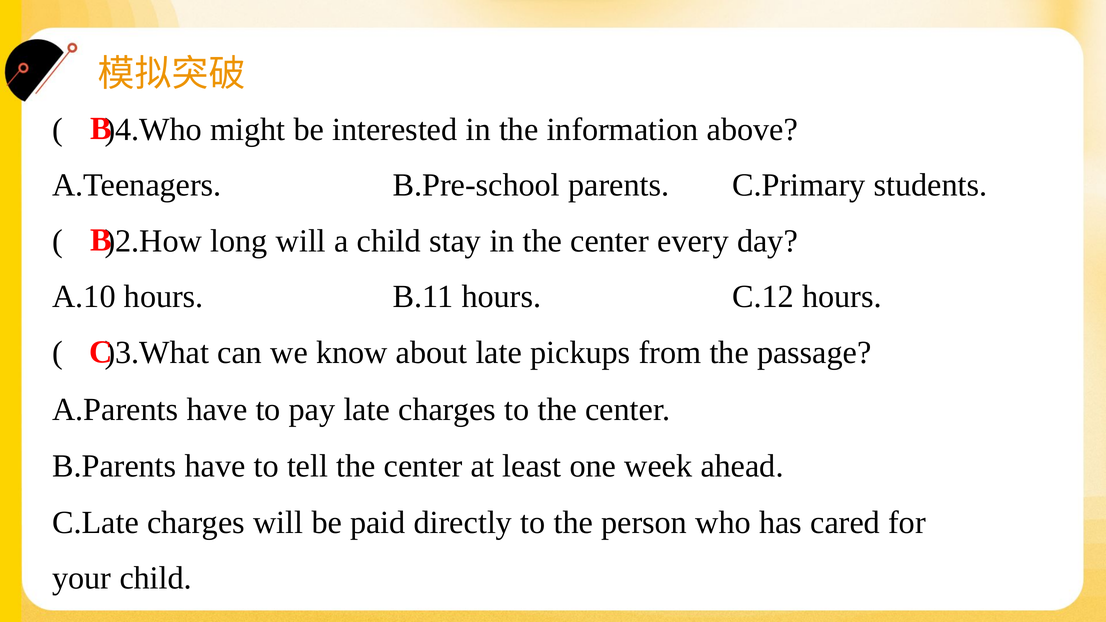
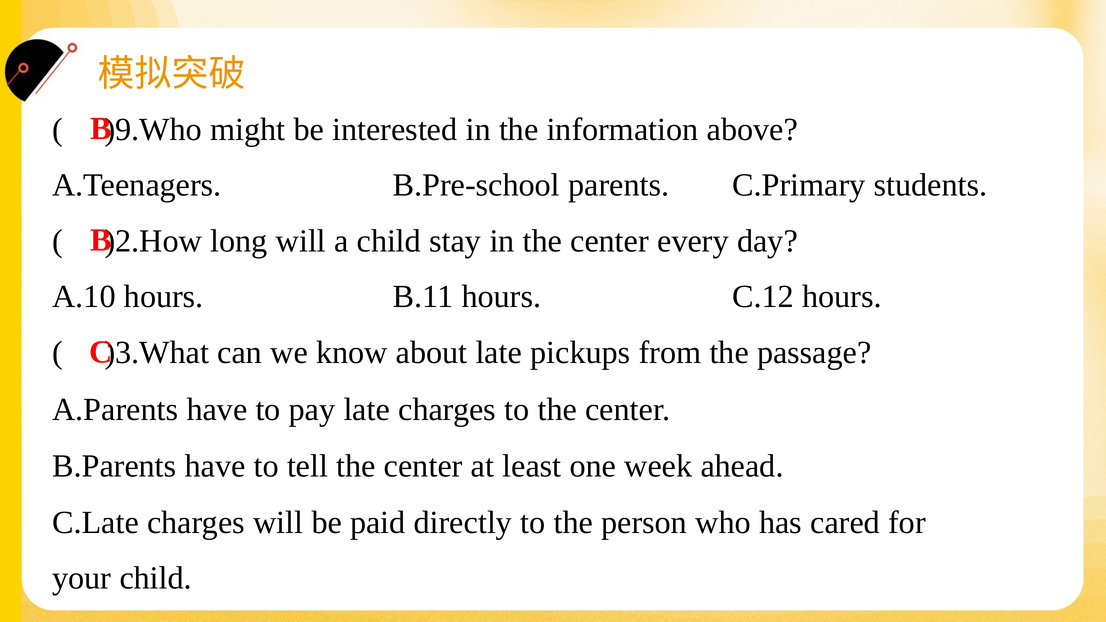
)4.Who: )4.Who -> )9.Who (153, 129)
